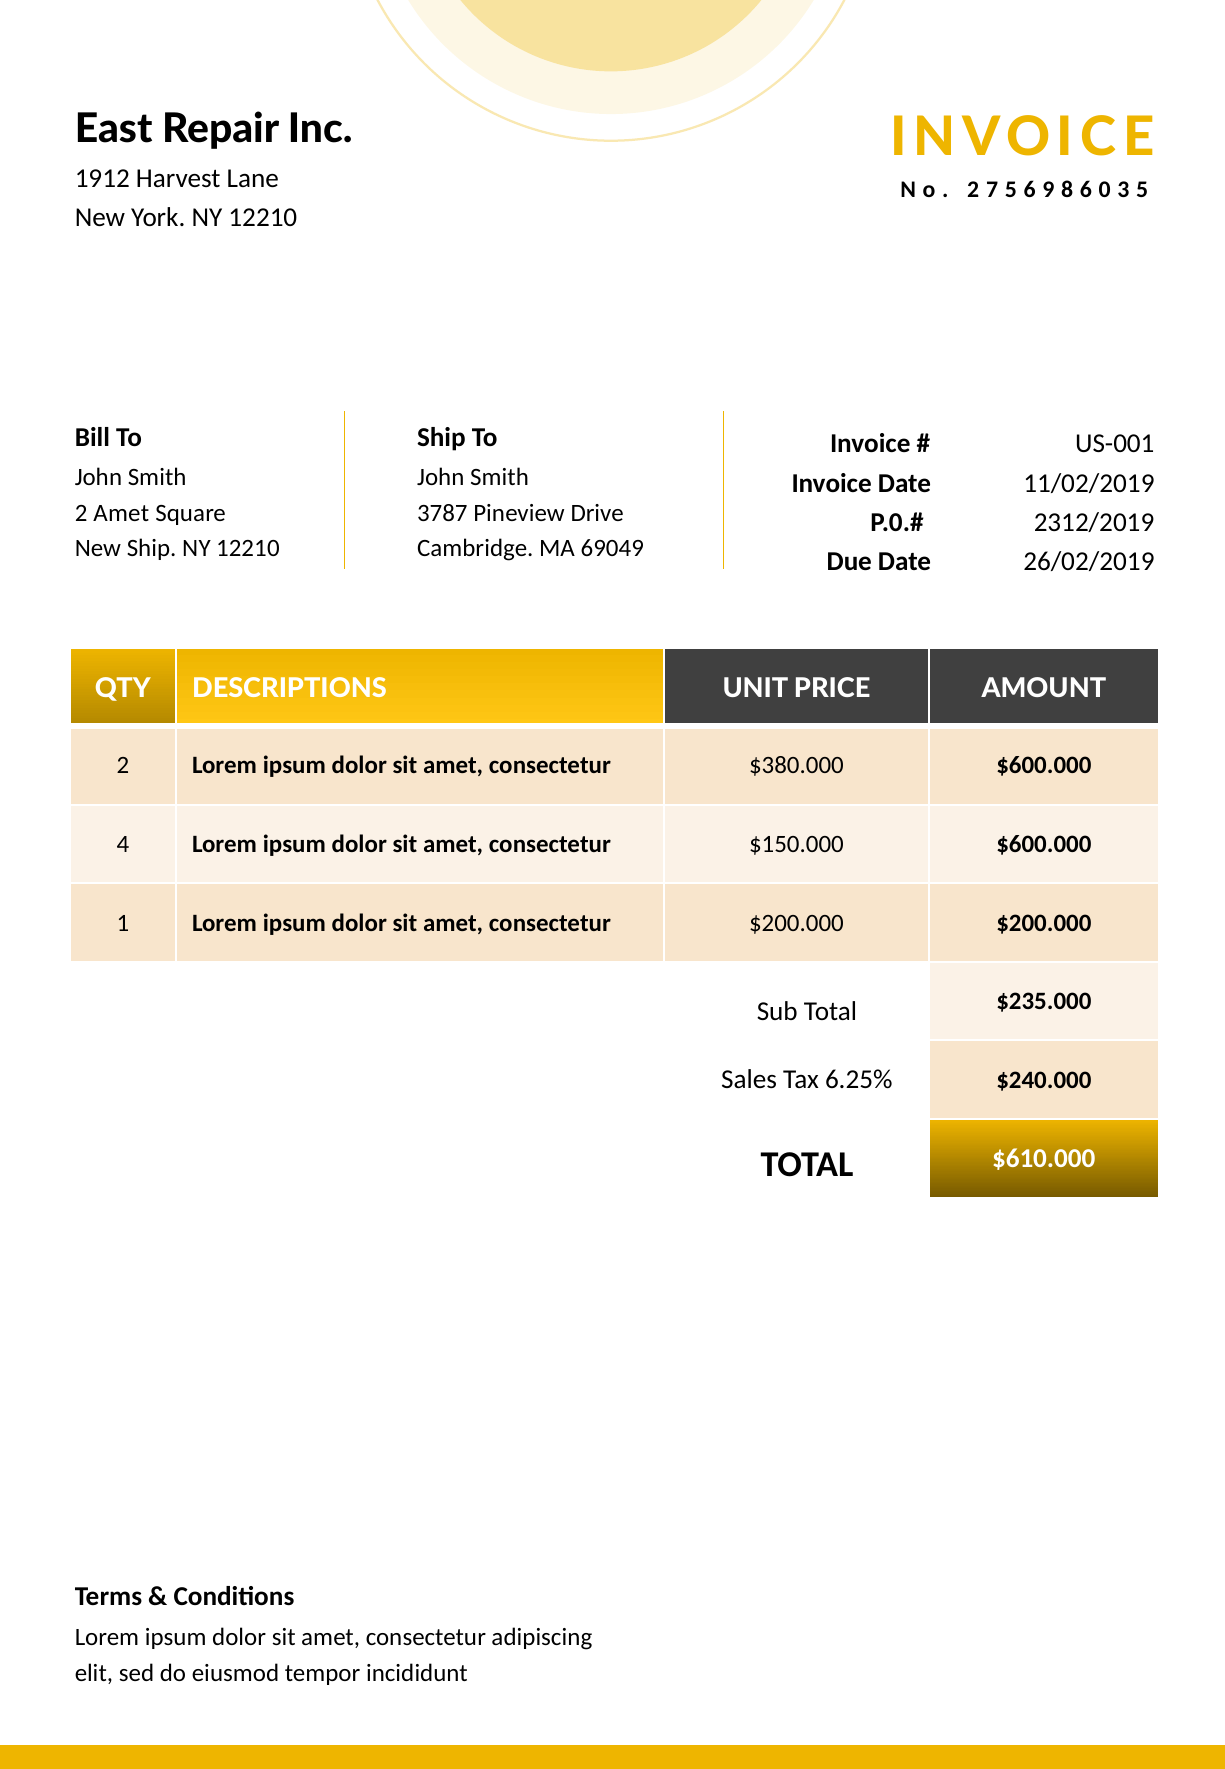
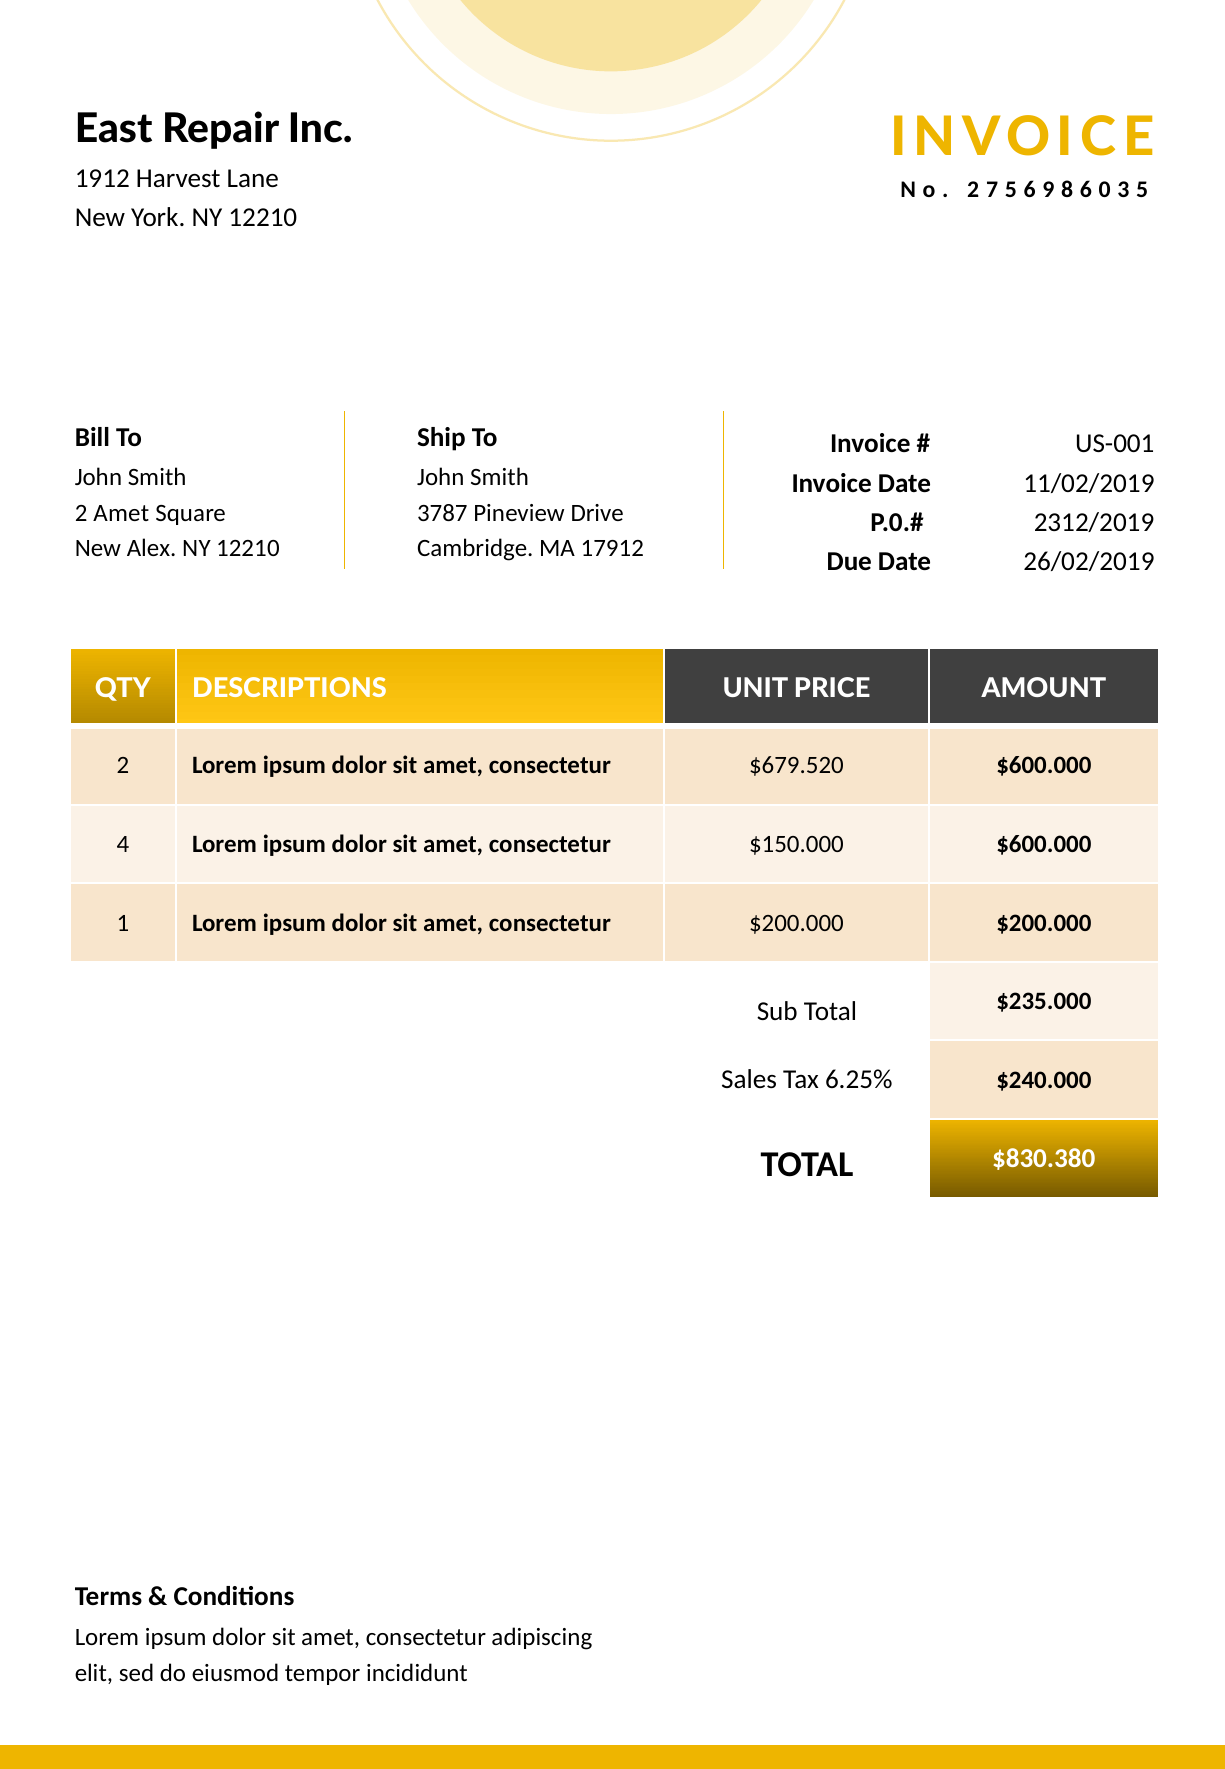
New Ship: Ship -> Alex (152, 549)
69049: 69049 -> 17912 (612, 549)
$380.000: $380.000 -> $679.520 (796, 766)
$610.000: $610.000 -> $830.380 (1044, 1159)
